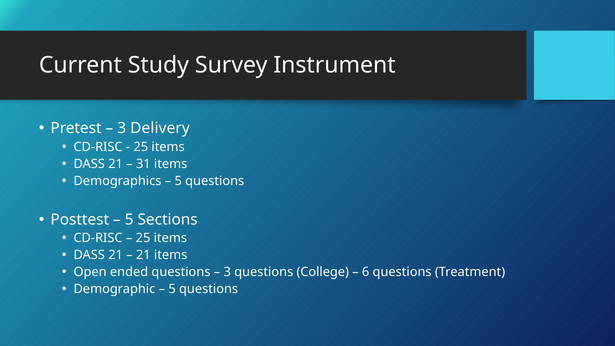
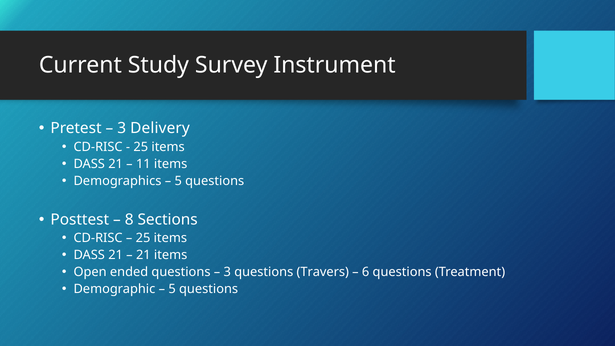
31: 31 -> 11 (143, 164)
5: 5 -> 8 (129, 220)
College: College -> Travers (323, 272)
